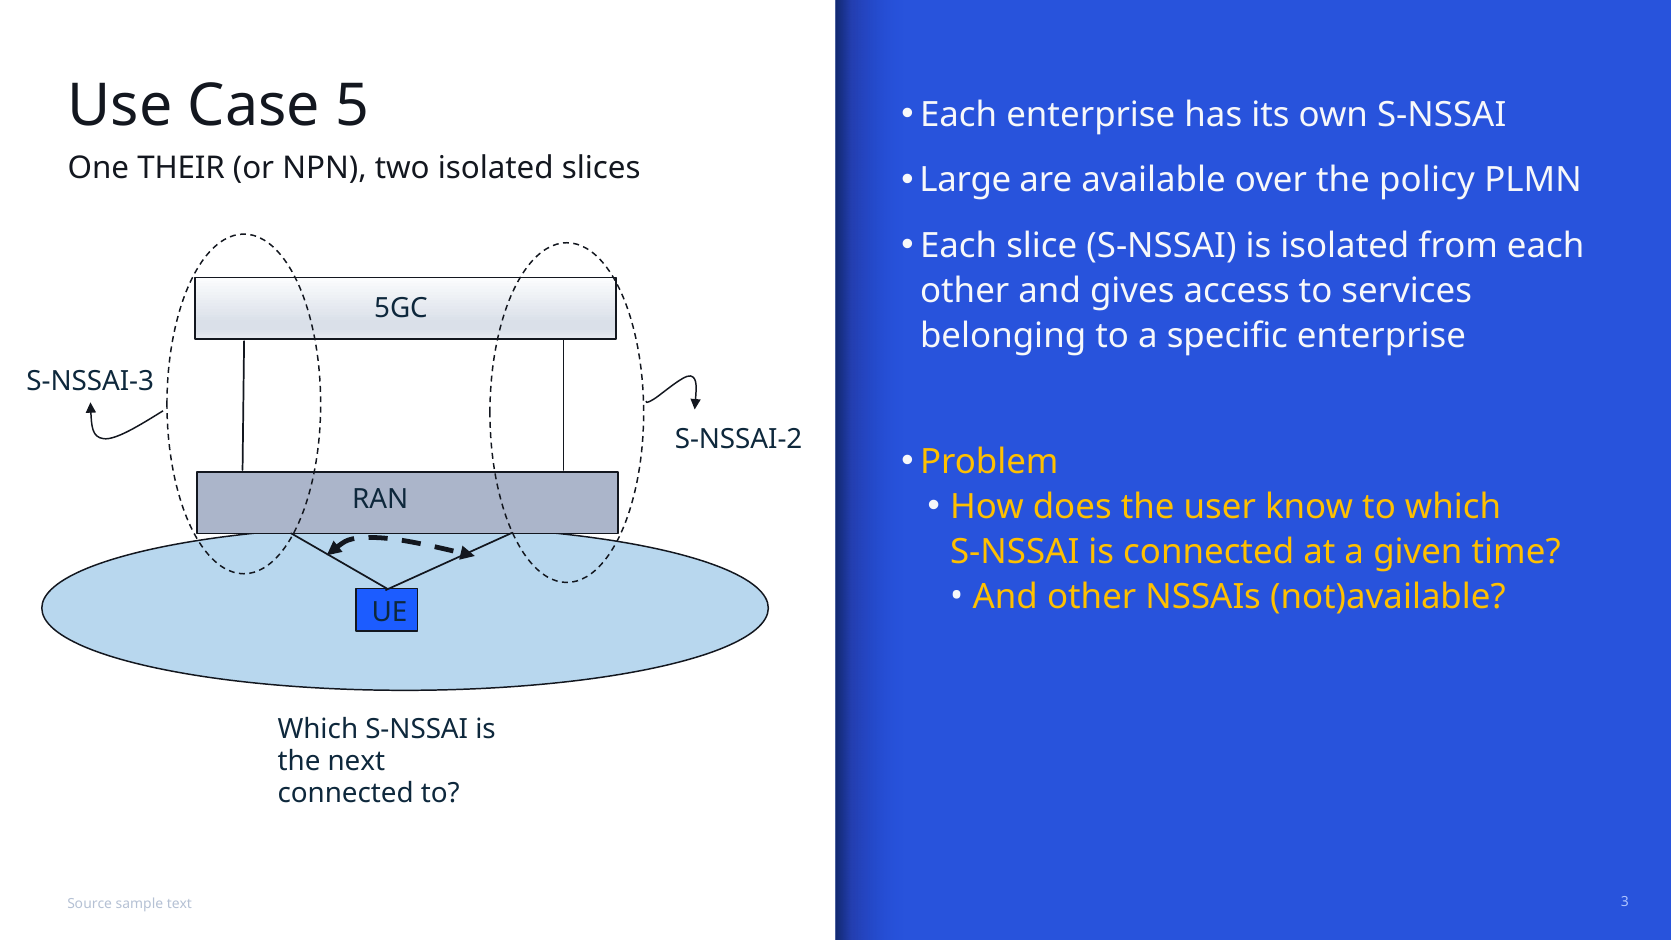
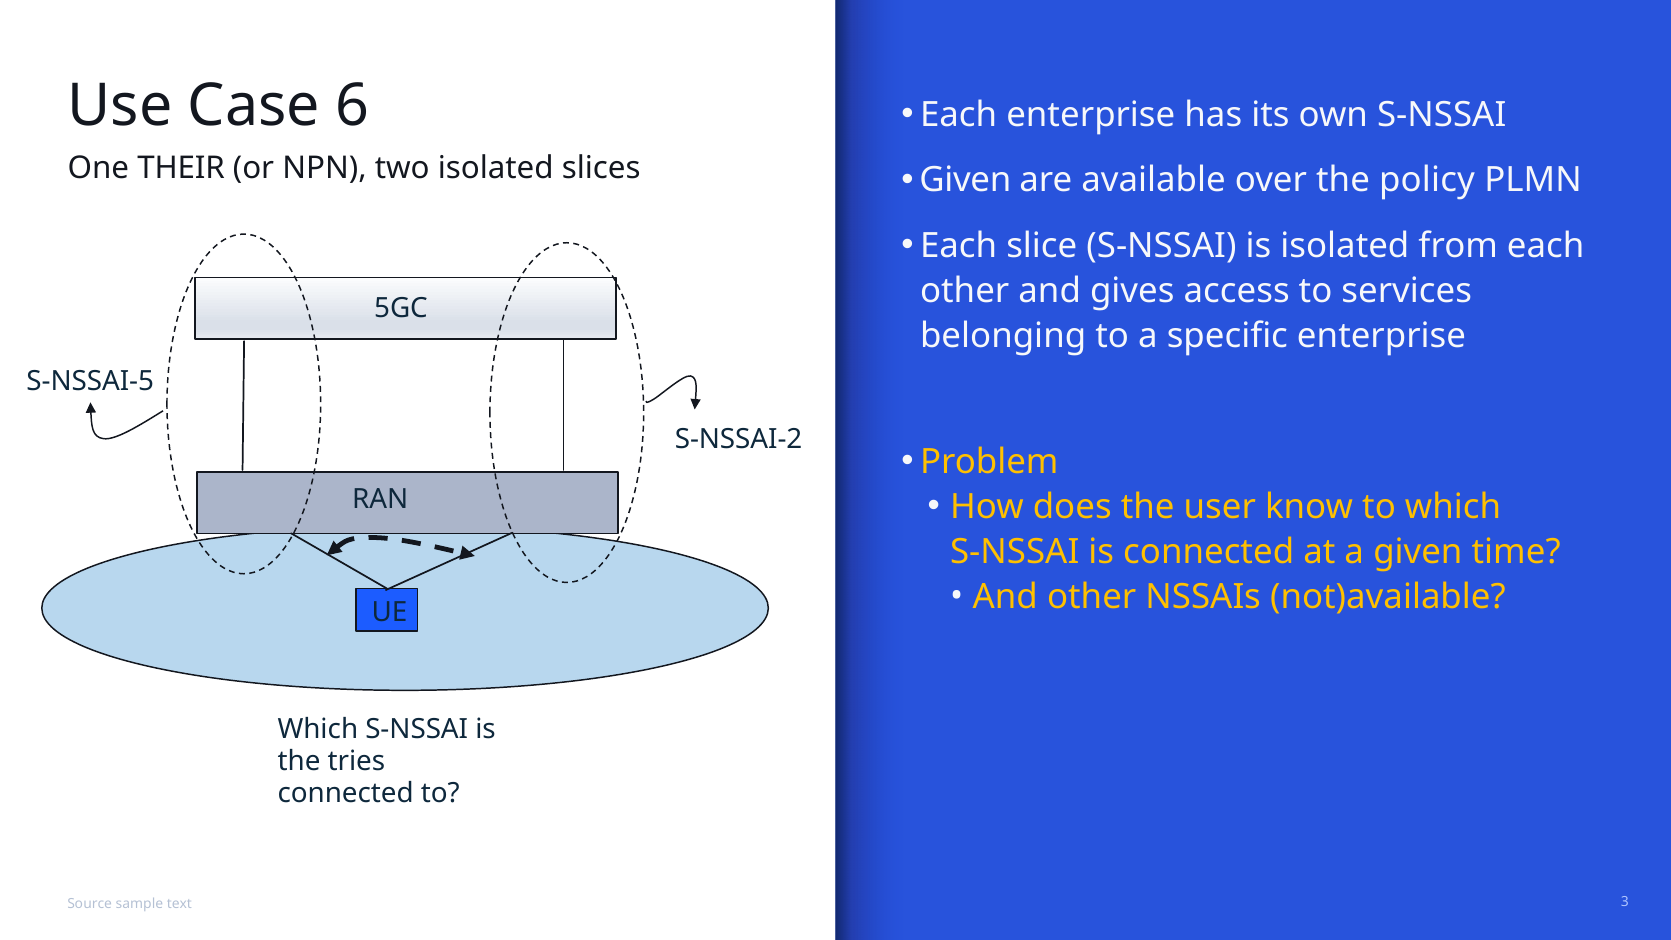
5: 5 -> 6 (352, 106)
Large: Large -> Given (965, 180)
S-NSSAI-3: S-NSSAI-3 -> S-NSSAI-5 (90, 381)
next: next -> tries (356, 761)
